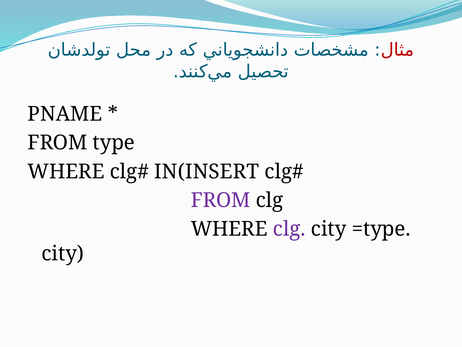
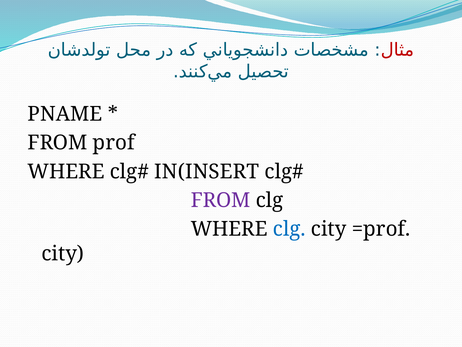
type: type -> prof (114, 143)
clg colour: purple -> blue (289, 229)
=type: =type -> =prof (381, 229)
